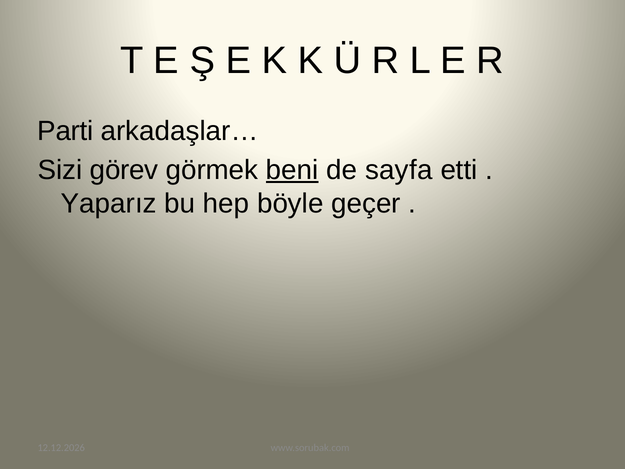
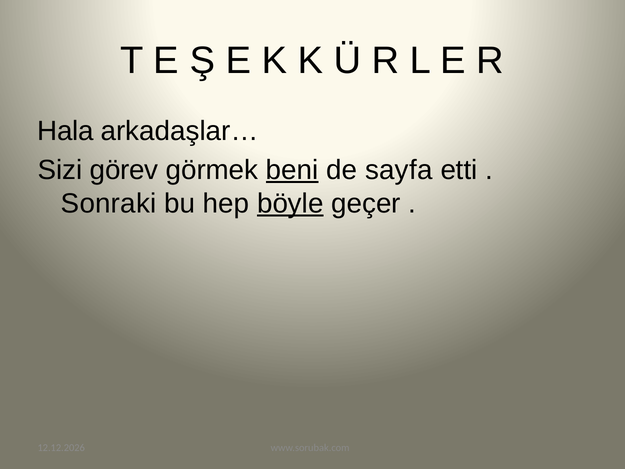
Parti: Parti -> Hala (65, 131)
Yaparız: Yaparız -> Sonraki (109, 203)
böyle underline: none -> present (290, 203)
